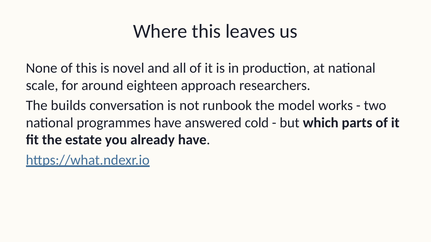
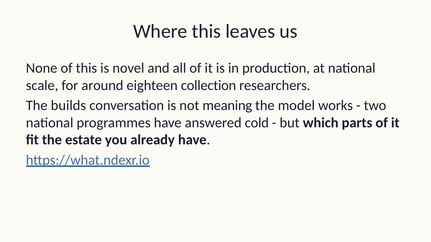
approach: approach -> collection (209, 86)
runbook: runbook -> meaning (227, 106)
